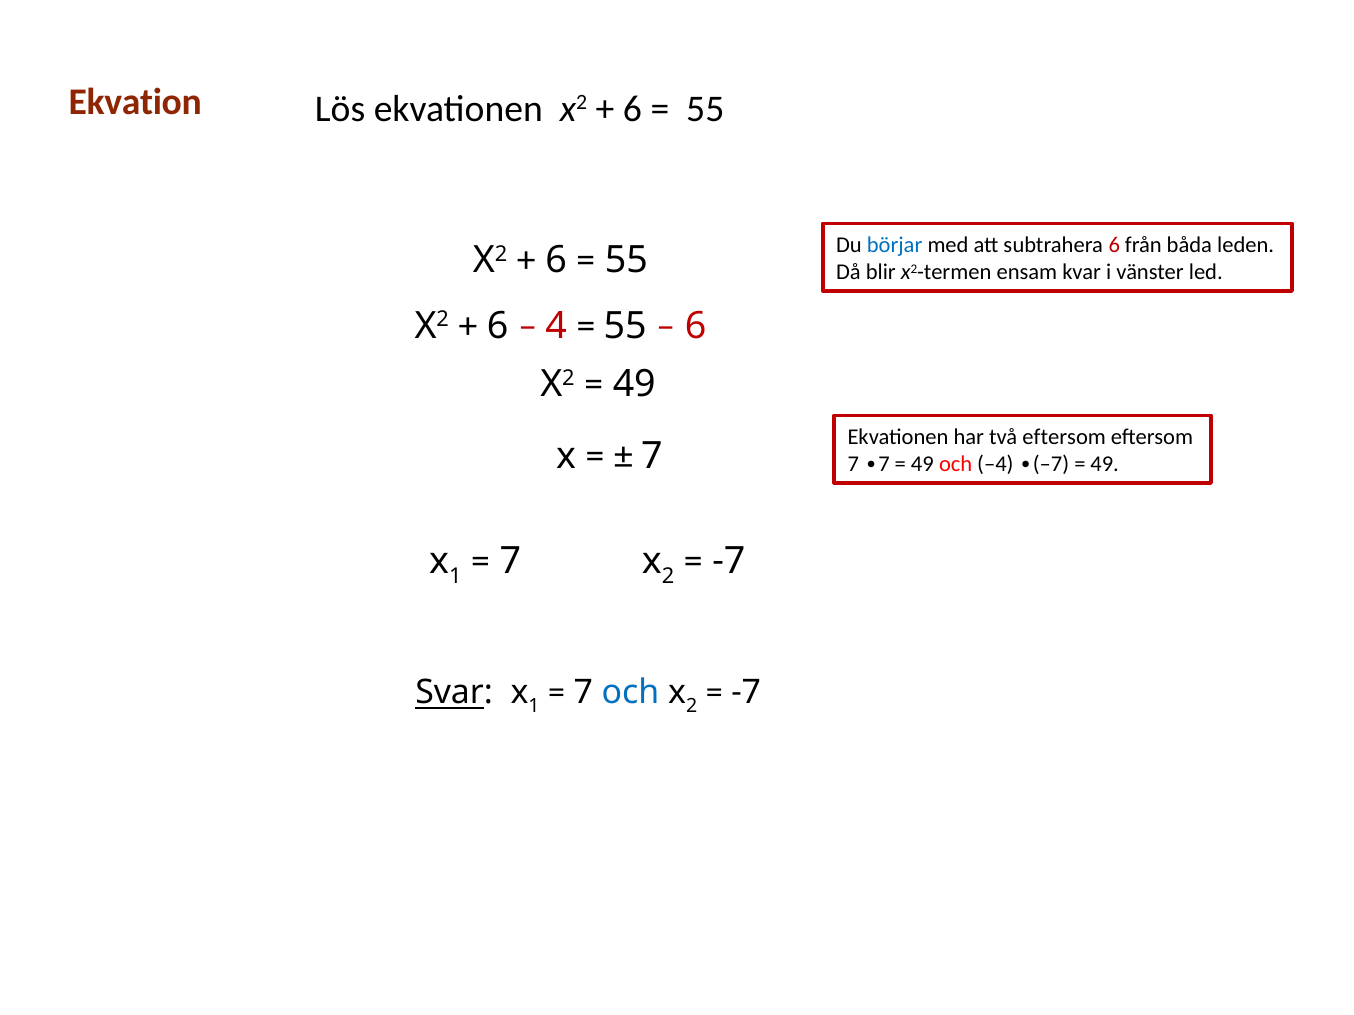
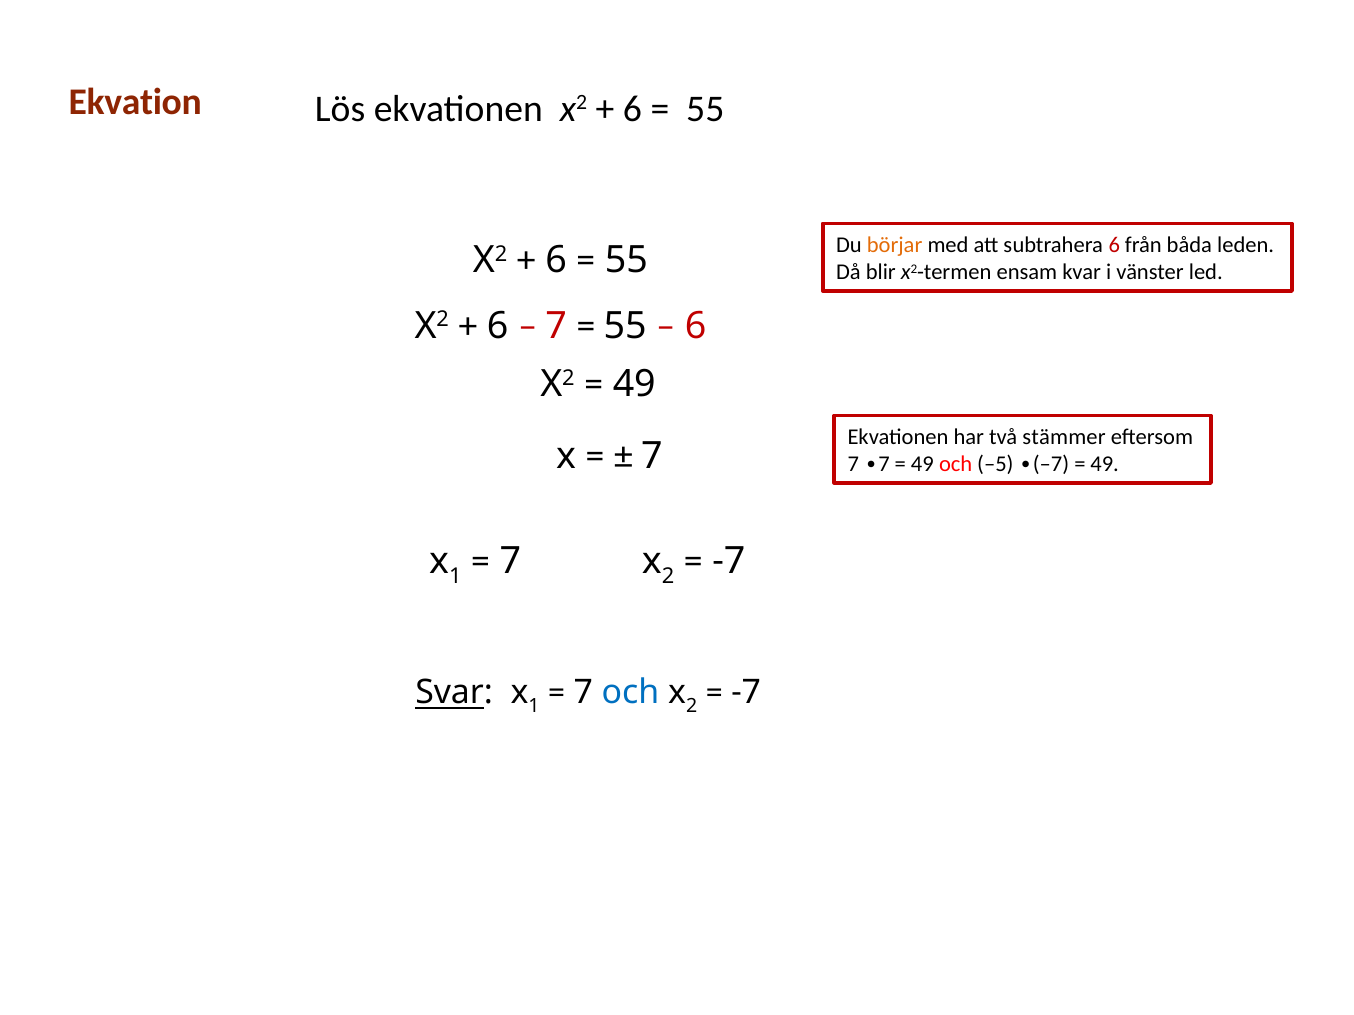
börjar colour: blue -> orange (895, 245)
4: 4 -> 7 (556, 326)
två eftersom: eftersom -> stämmer (1064, 438)
–4: –4 -> –5 (995, 465)
